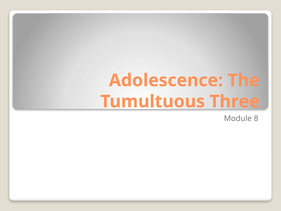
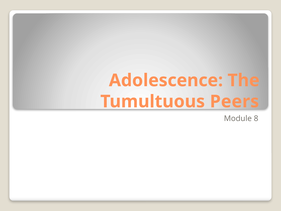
Three: Three -> Peers (234, 101)
